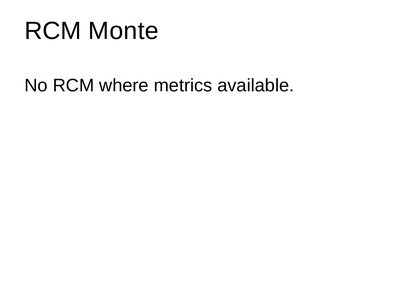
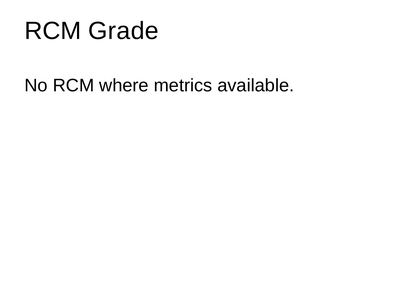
Monte: Monte -> Grade (124, 31)
